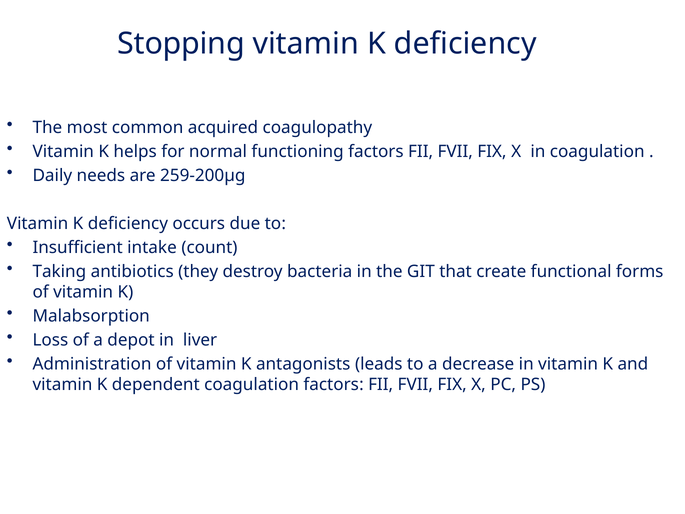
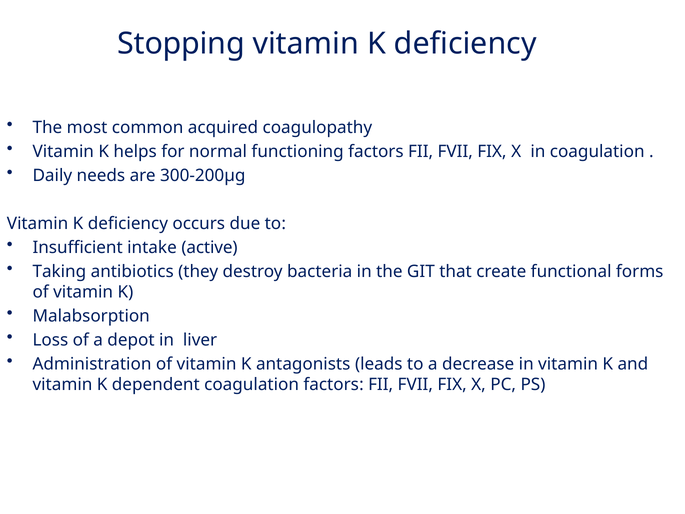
259-200µg: 259-200µg -> 300-200µg (203, 175)
count: count -> active (209, 247)
